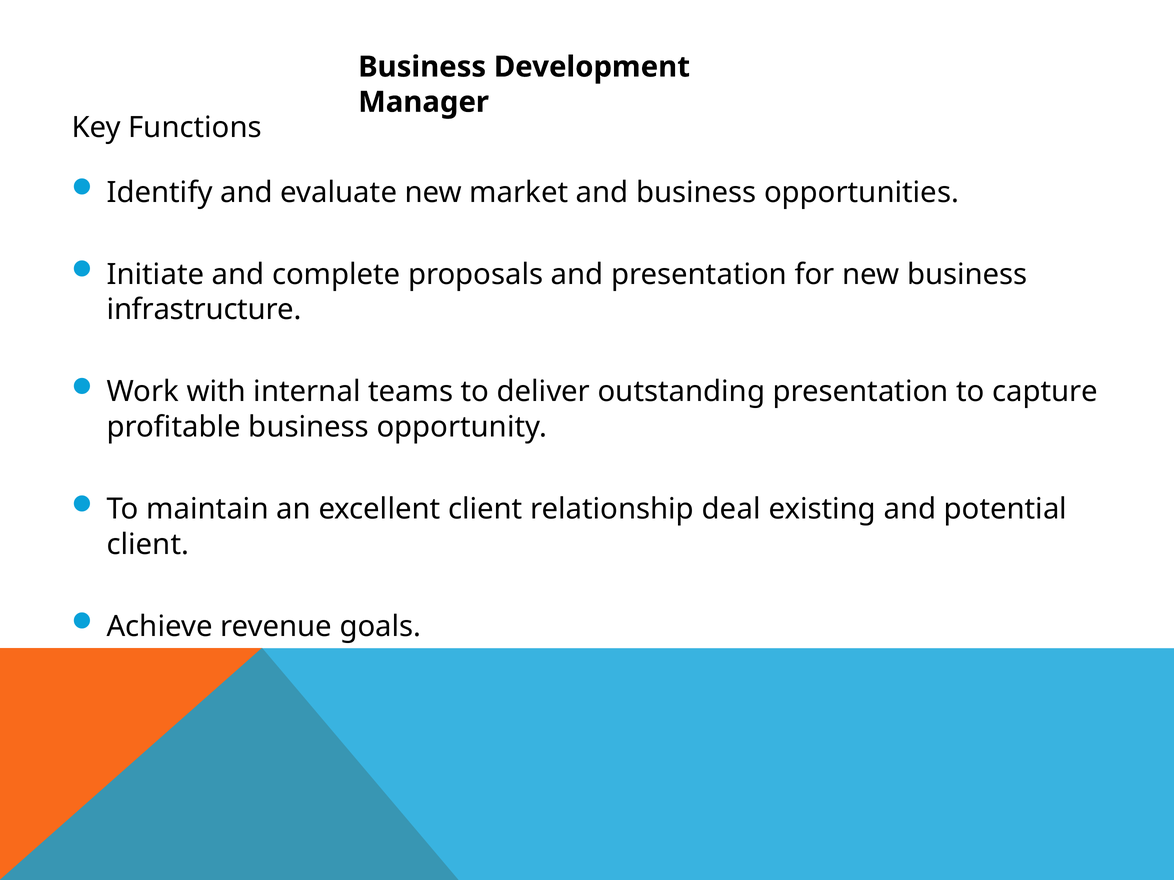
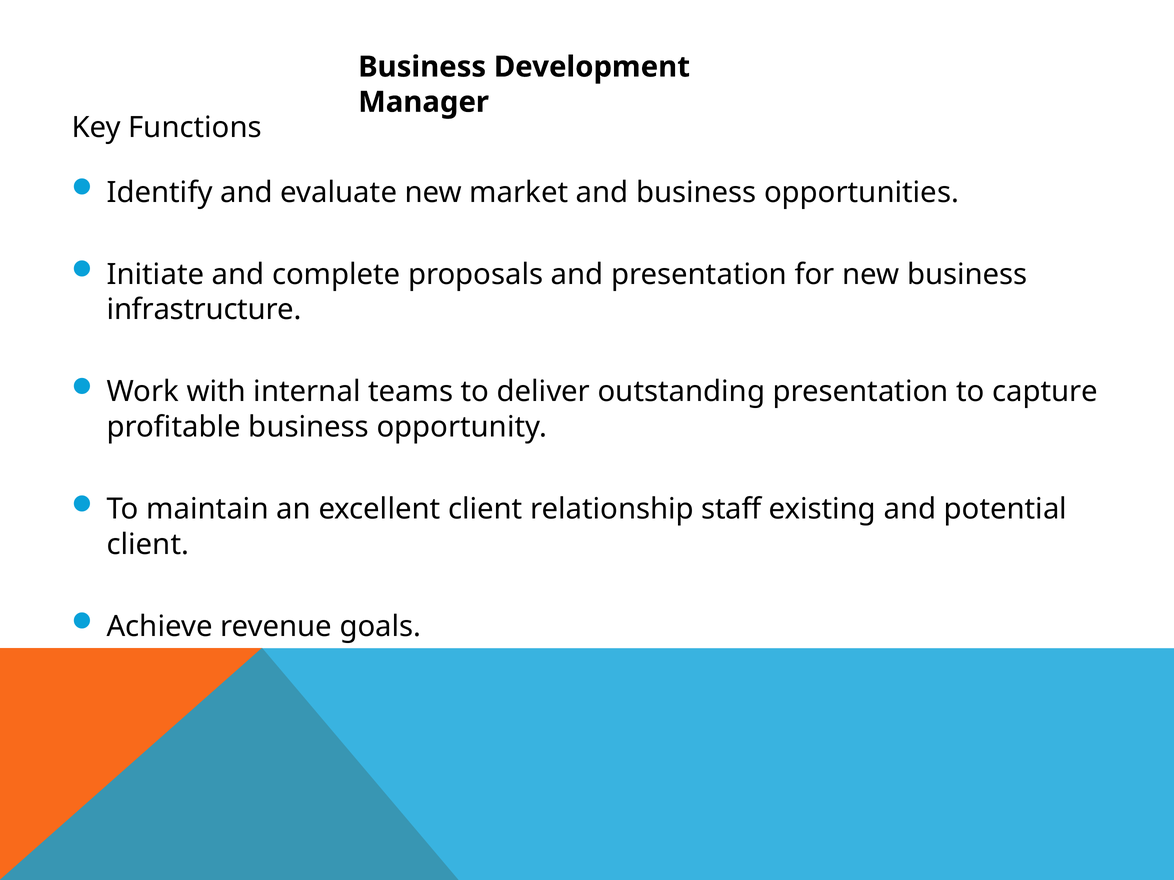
deal: deal -> staff (731, 509)
